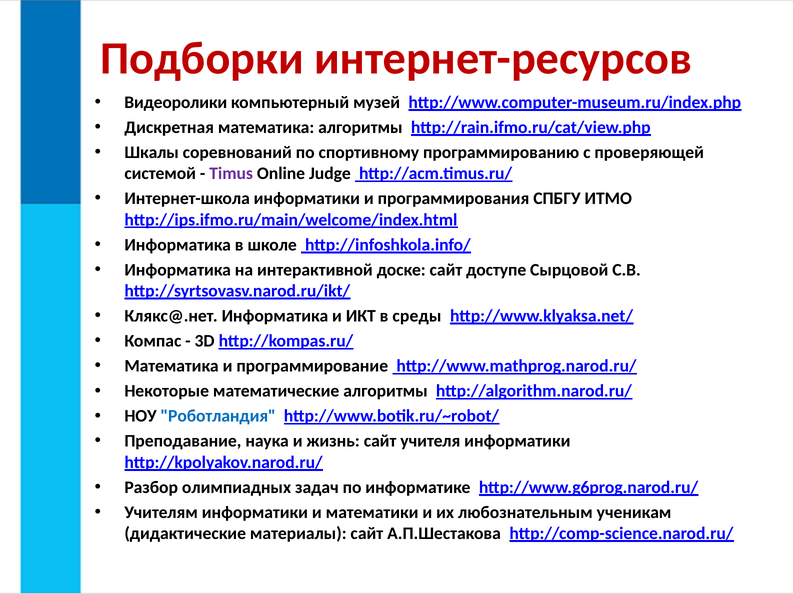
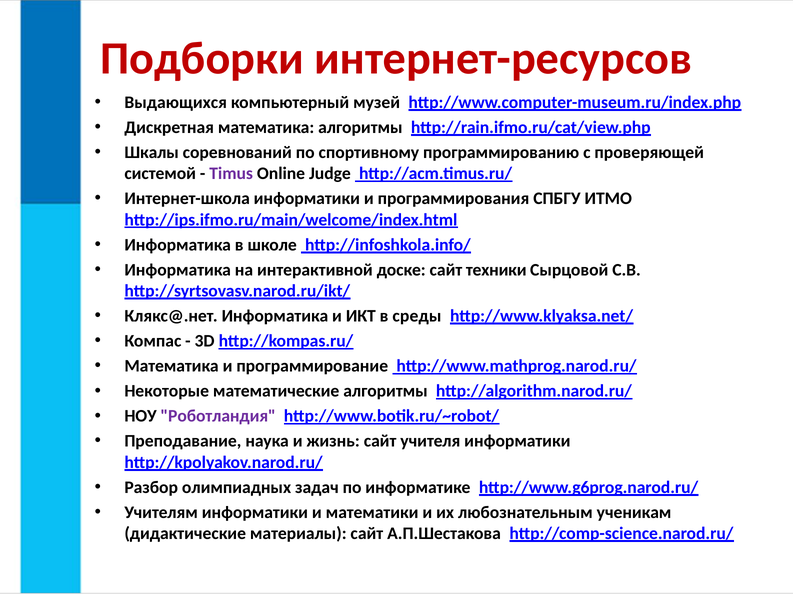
Видеоролики: Видеоролики -> Выдающихся (176, 102)
доступе: доступе -> техники (496, 270)
Роботландия colour: blue -> purple (218, 417)
